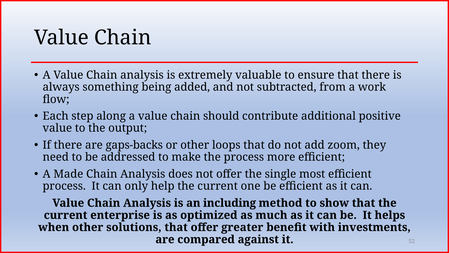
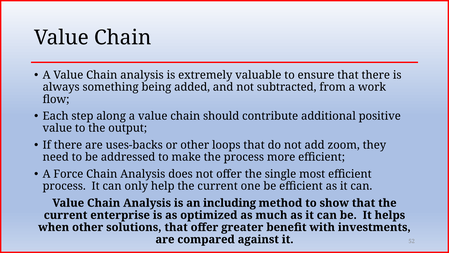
gaps-backs: gaps-backs -> uses-backs (134, 145)
Made: Made -> Force (68, 174)
